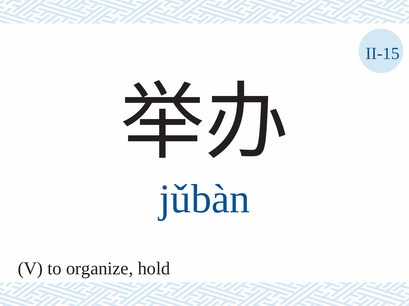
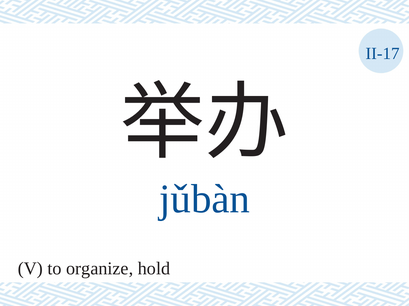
II-15: II-15 -> II-17 (383, 54)
